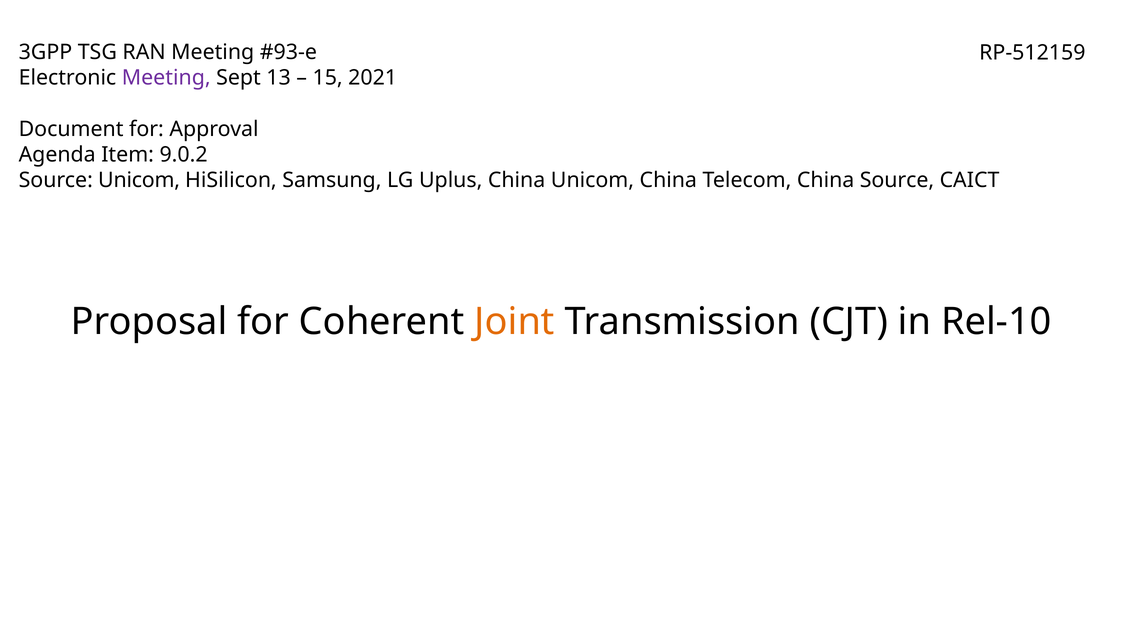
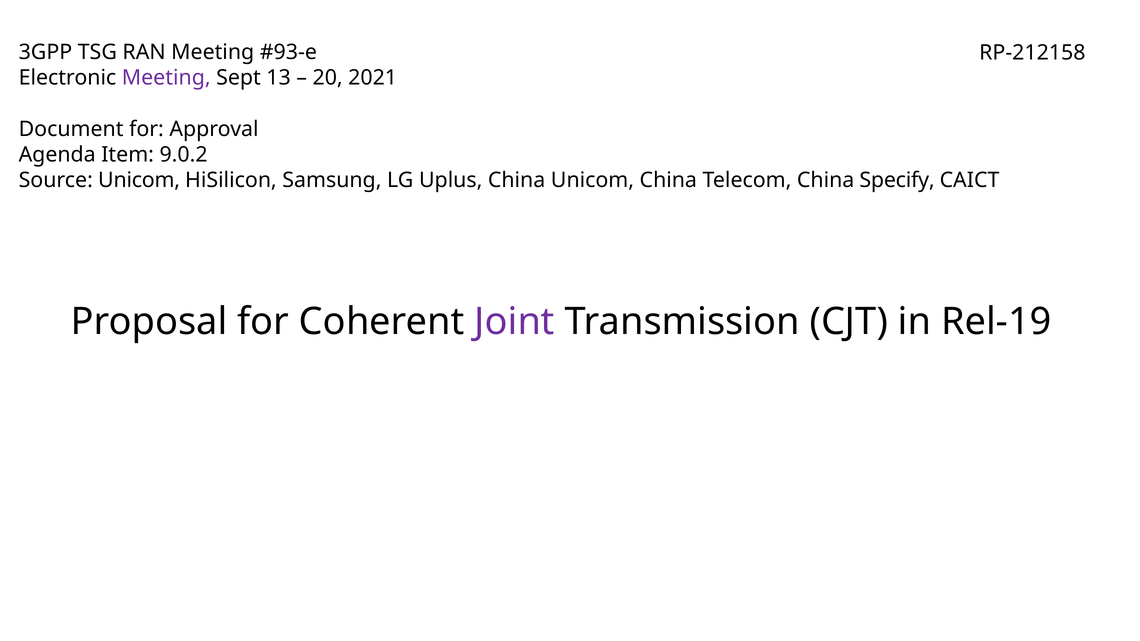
RP-512159: RP-512159 -> RP-212158 (1032, 53)
15: 15 -> 20 (328, 78)
China Source: Source -> Specify (897, 180)
Joint colour: orange -> purple (515, 322)
Rel-10: Rel-10 -> Rel-19 (996, 322)
